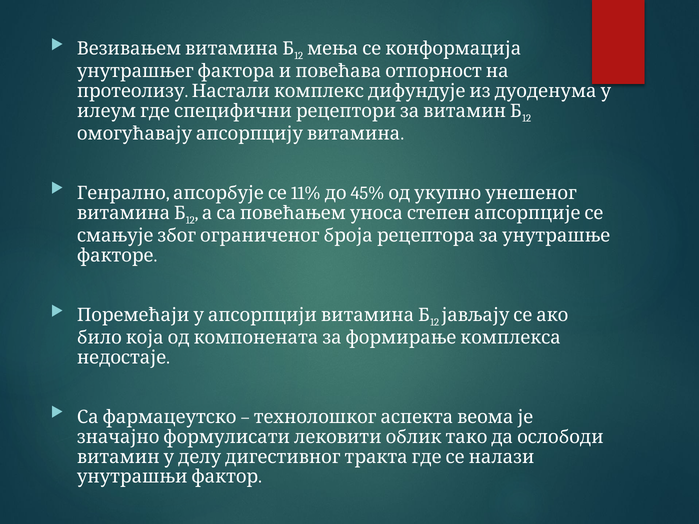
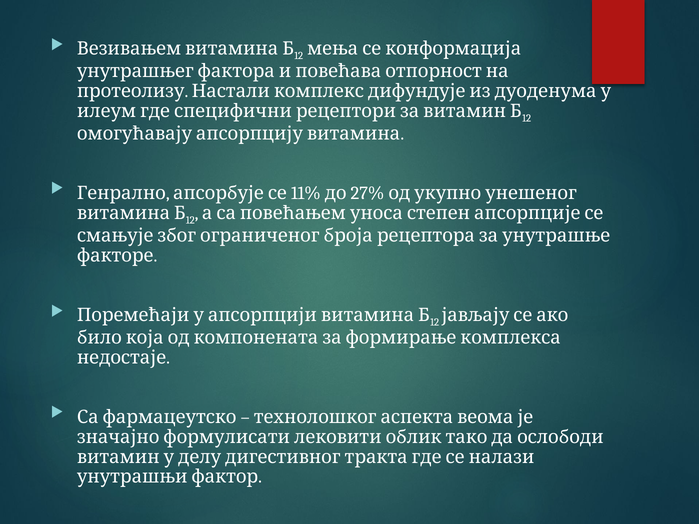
45%: 45% -> 27% (367, 193)
